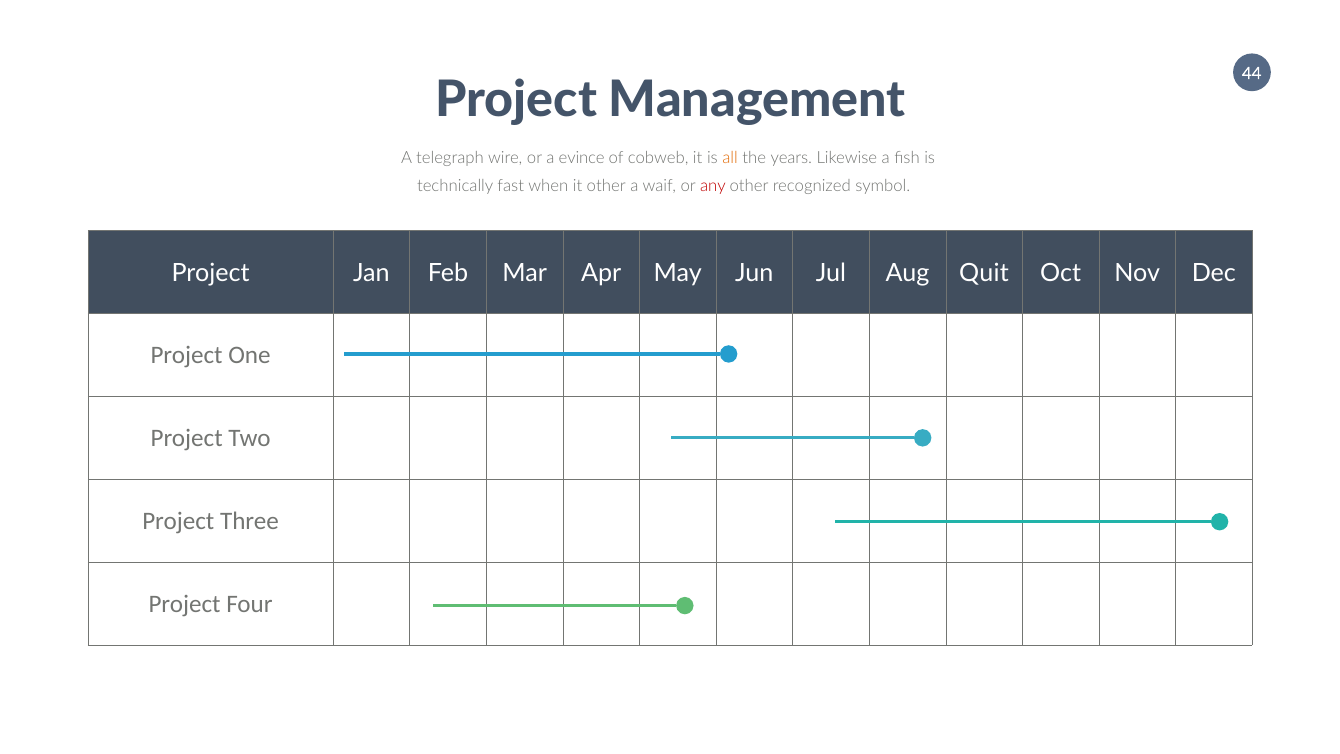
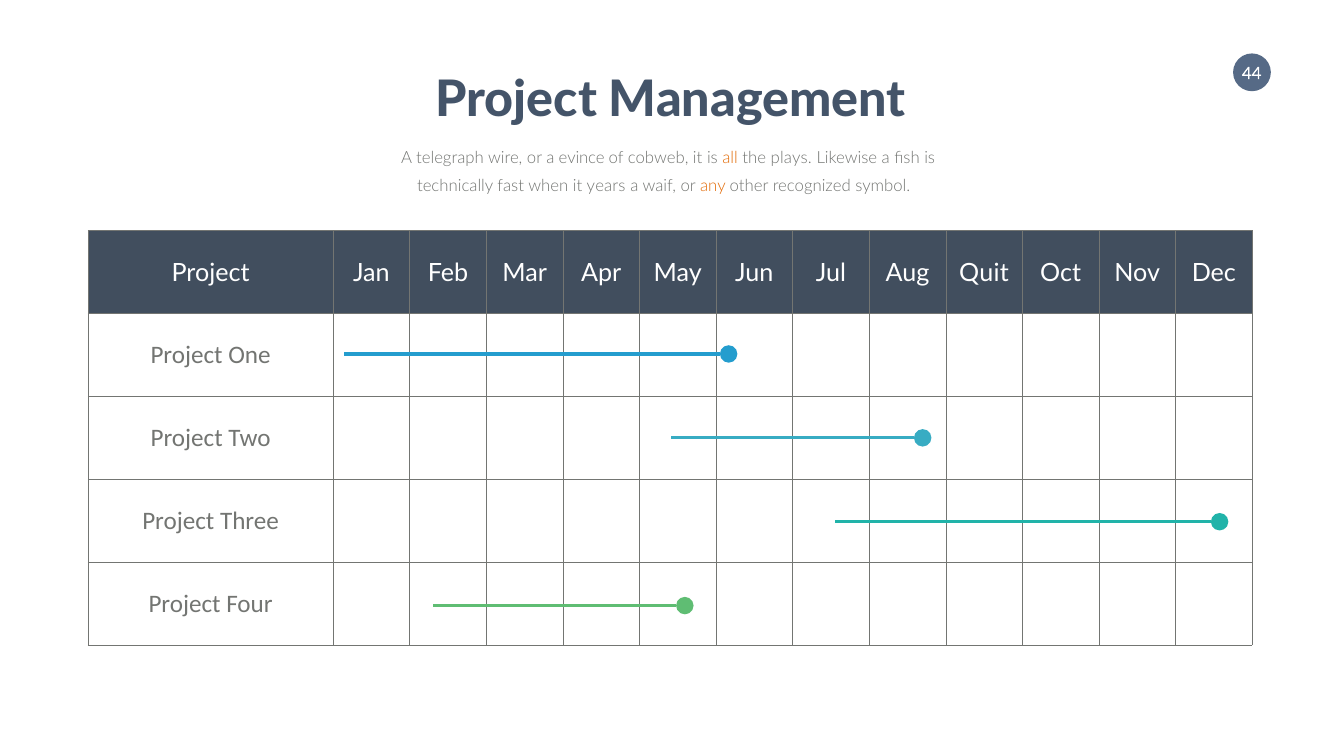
years: years -> plays (791, 158)
it other: other -> years (606, 186)
any colour: red -> orange (713, 186)
